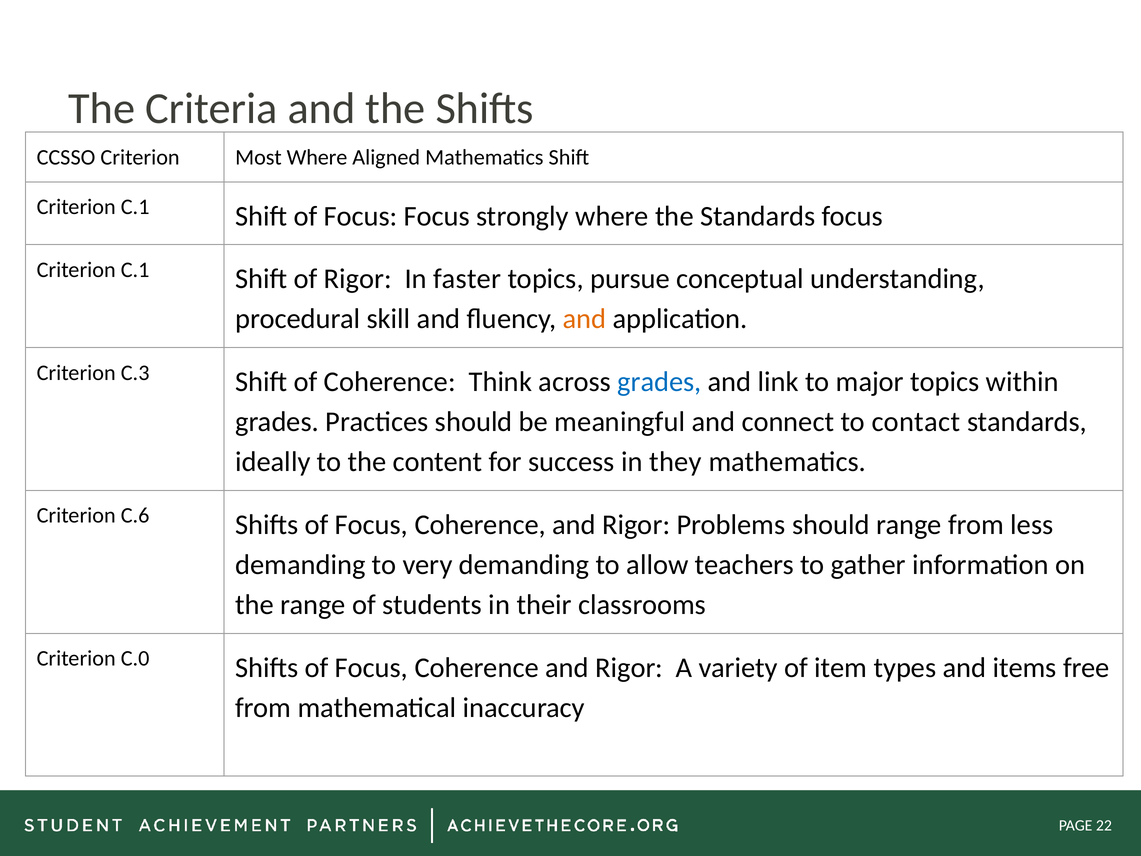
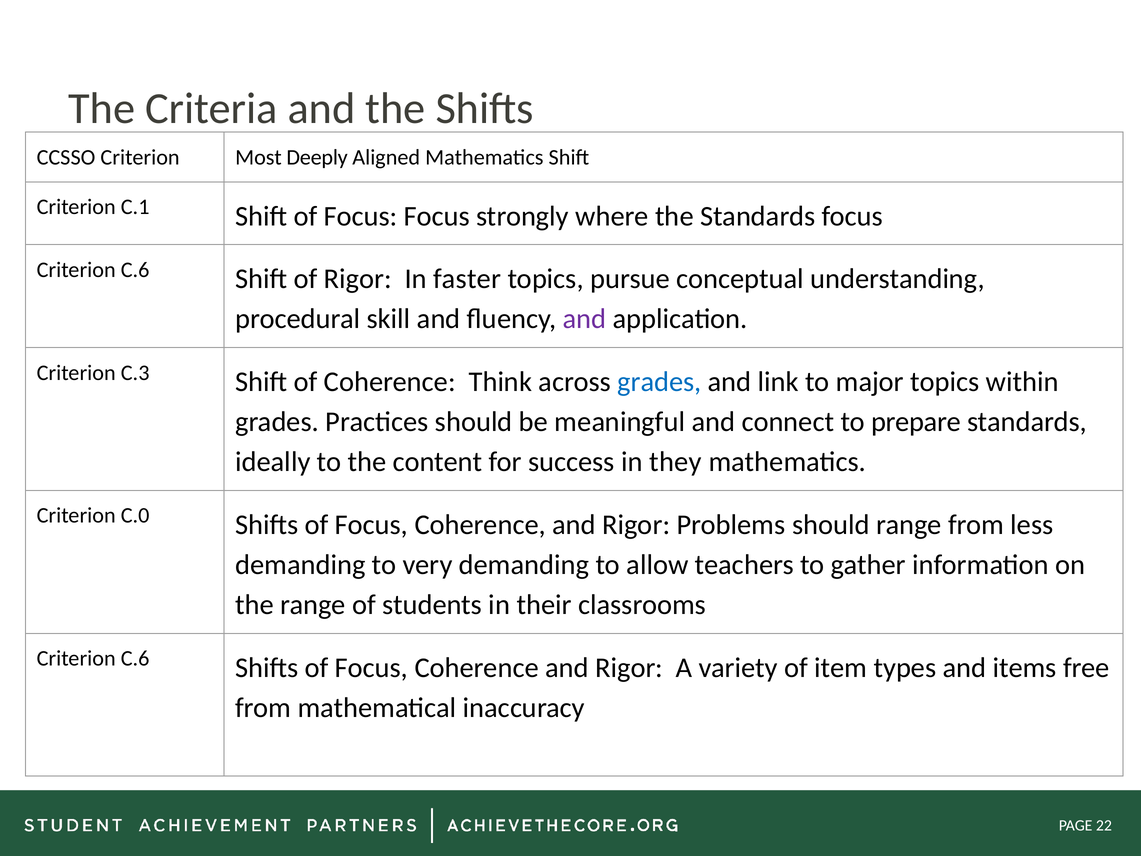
Most Where: Where -> Deeply (317, 157)
C.1: C.1 -> C.6 (135, 270)
and colour: orange -> purple (584, 319)
contact: contact -> prepare (916, 422)
C.6: C.6 -> C.0 (135, 515)
C.0: C.0 -> C.6 (135, 658)
